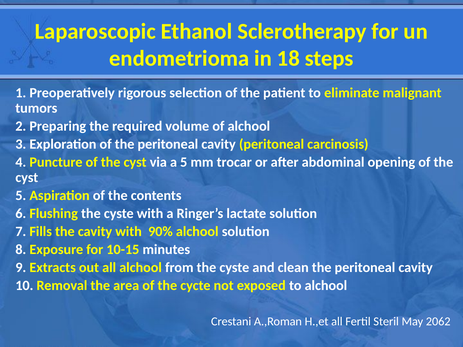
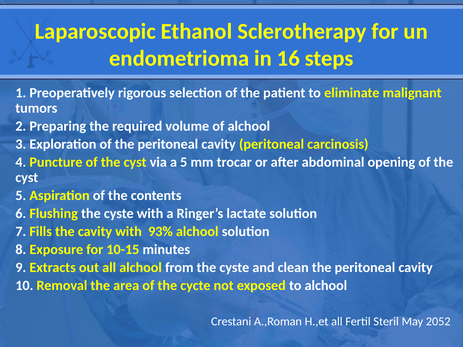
18: 18 -> 16 (288, 58)
90%: 90% -> 93% (160, 232)
2062: 2062 -> 2052 (438, 322)
